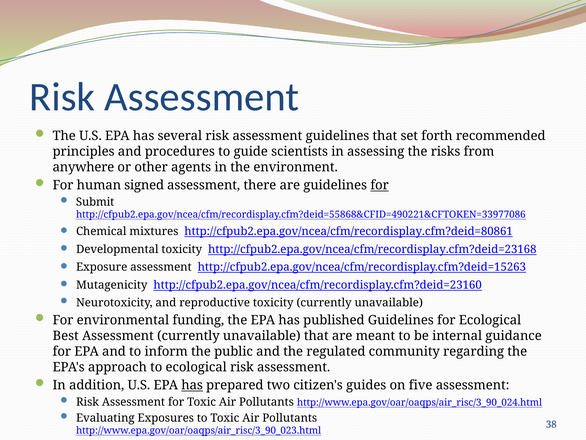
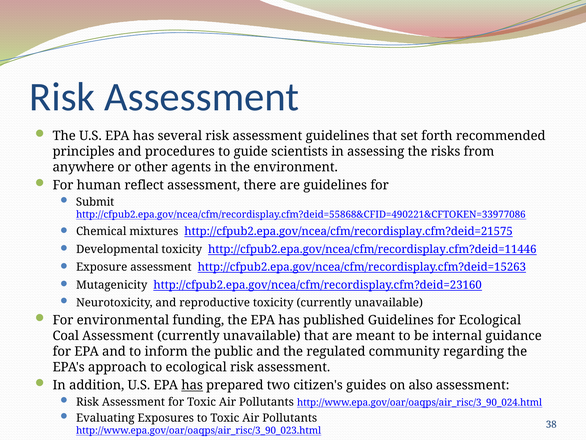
signed: signed -> reflect (144, 185)
for underline: present -> none (380, 185)
http://cfpub2.epa.gov/ncea/cfm/recordisplay.cfm?deid=80861: http://cfpub2.epa.gov/ncea/cfm/recordisplay.cfm?deid=80861 -> http://cfpub2.epa.gov/ncea/cfm/recordisplay.cfm?deid=21575 (349, 231)
http://cfpub2.epa.gov/ncea/cfm/recordisplay.cfm?deid=23168: http://cfpub2.epa.gov/ncea/cfm/recordisplay.cfm?deid=23168 -> http://cfpub2.epa.gov/ncea/cfm/recordisplay.cfm?deid=11446 (372, 249)
Best: Best -> Coal (66, 335)
five: five -> also (421, 385)
